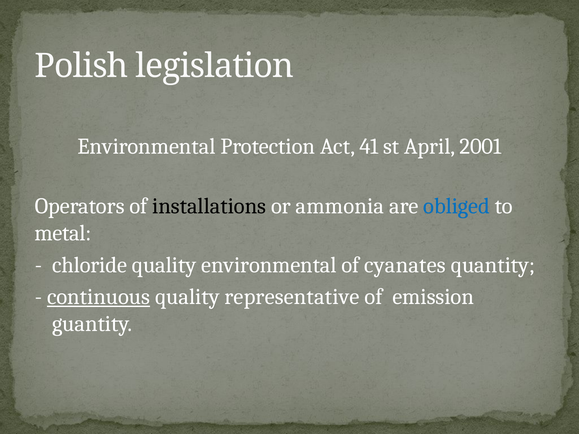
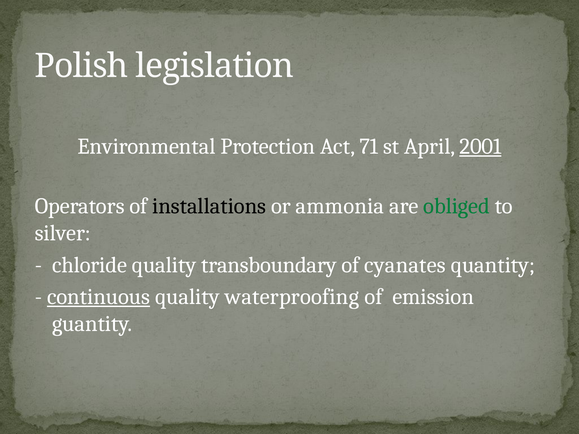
41: 41 -> 71 (369, 146)
2001 underline: none -> present (480, 146)
obliged colour: blue -> green (457, 206)
metal: metal -> silver (63, 233)
quality environmental: environmental -> transboundary (269, 265)
representative: representative -> waterproofing (292, 297)
